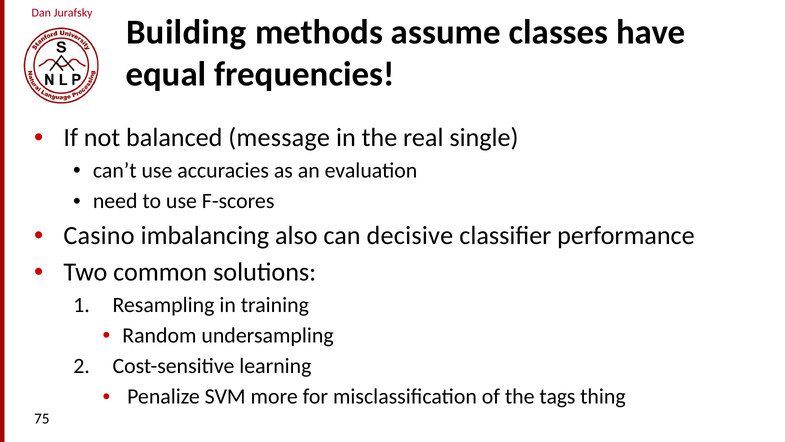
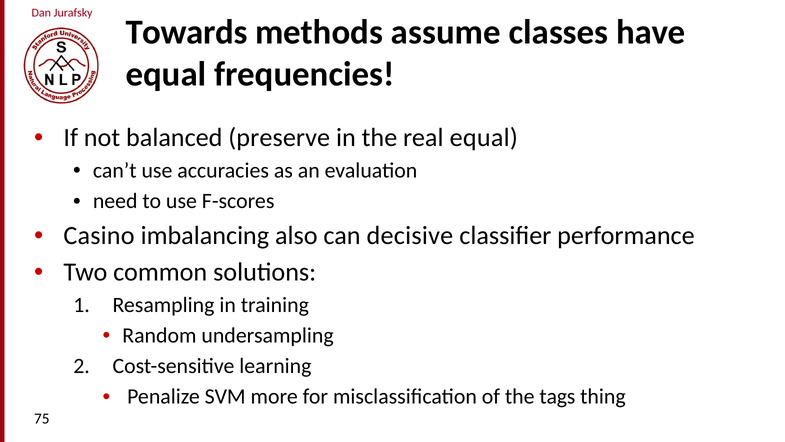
Building: Building -> Towards (187, 32)
message: message -> preserve (279, 138)
real single: single -> equal (484, 138)
